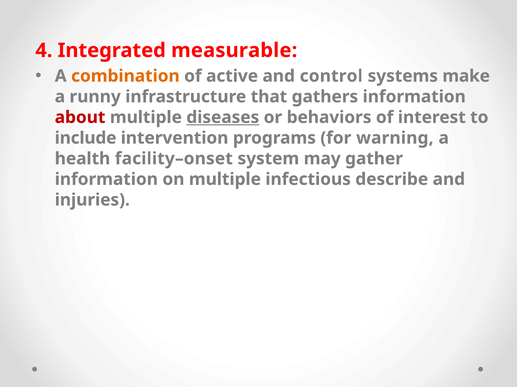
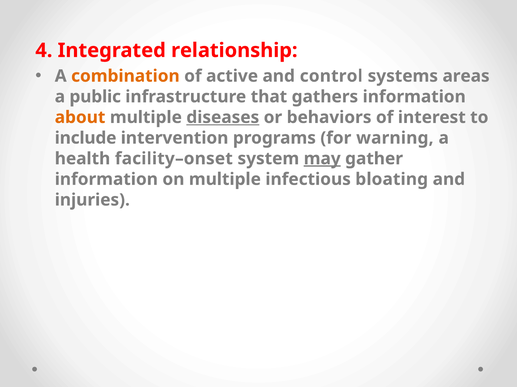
measurable: measurable -> relationship (234, 51)
make: make -> areas (466, 76)
runny: runny -> public (95, 97)
about colour: red -> orange (80, 118)
may underline: none -> present (322, 159)
describe: describe -> bloating (392, 180)
